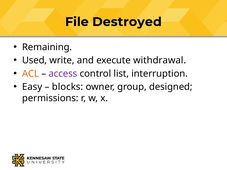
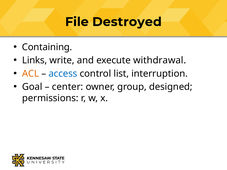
Remaining: Remaining -> Containing (47, 47)
Used: Used -> Links (35, 60)
access colour: purple -> blue (63, 74)
Easy: Easy -> Goal (32, 87)
blocks: blocks -> center (68, 87)
